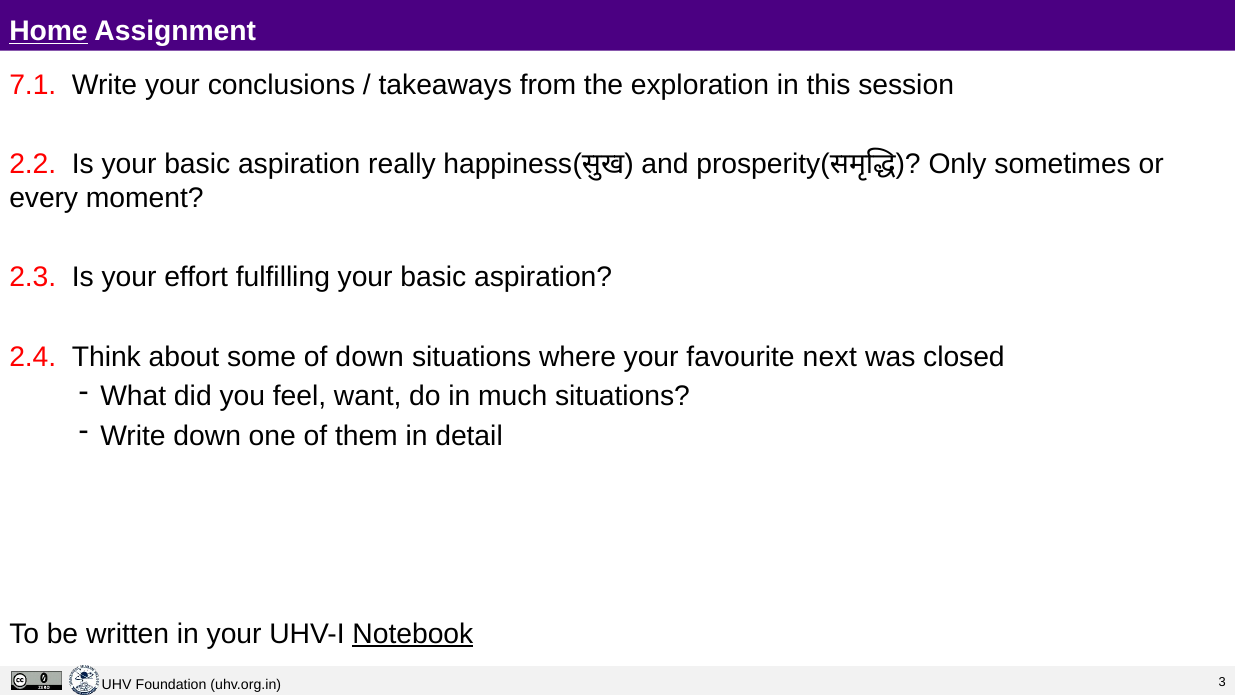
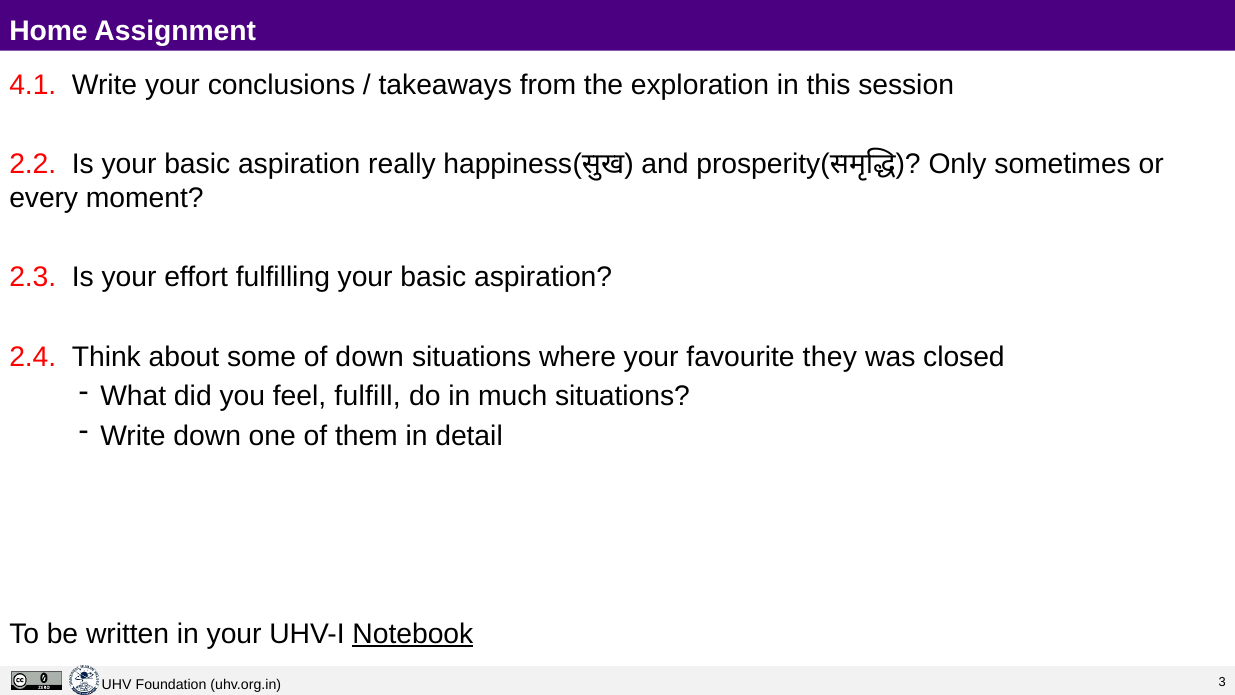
Home underline: present -> none (48, 31)
7.1: 7.1 -> 4.1 (33, 85)
next: next -> they (830, 357)
want: want -> fulfill (368, 396)
